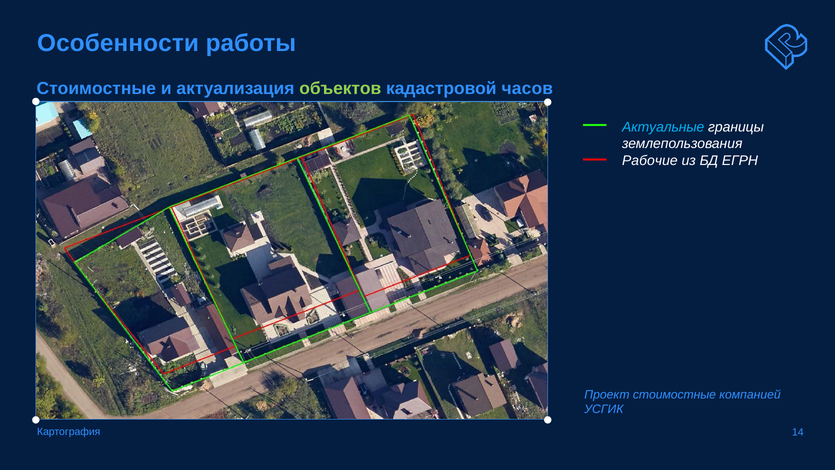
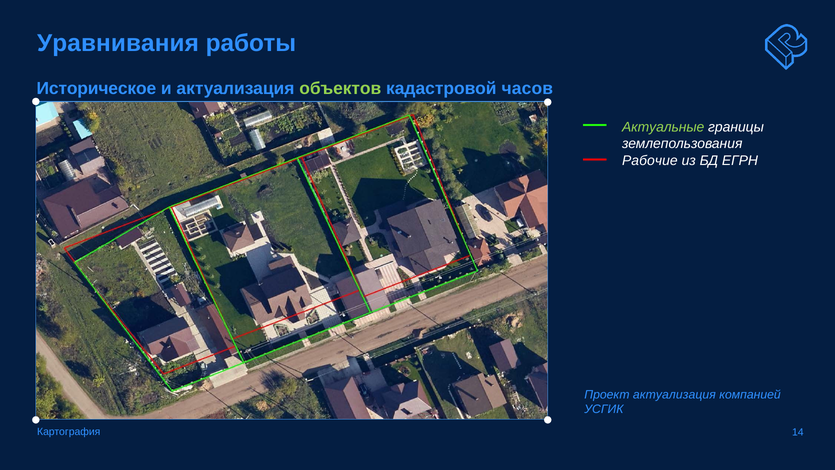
Особенности: Особенности -> Уравнивания (118, 43)
Стоимостные: Стоимостные -> Историческое (96, 88)
Актуальные colour: light blue -> light green (663, 127)
Проект стоимостные: стоимостные -> актуализация (674, 395)
